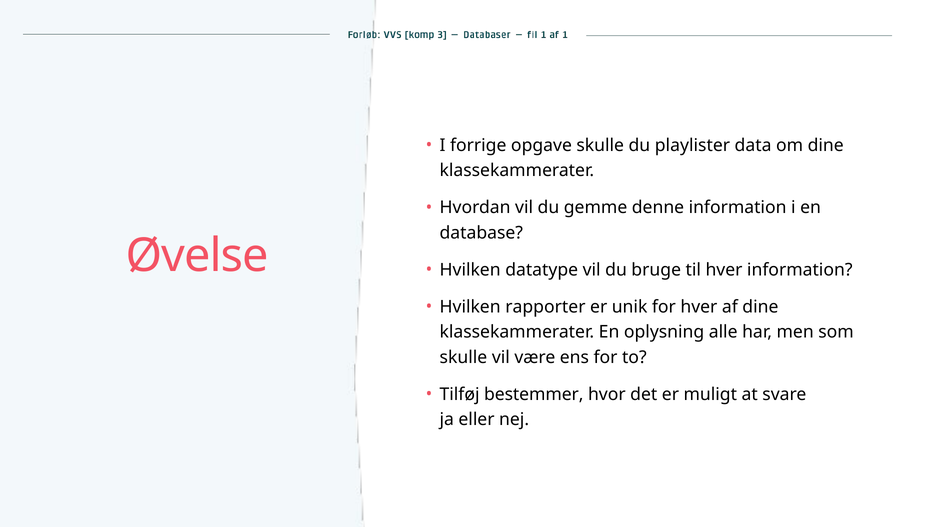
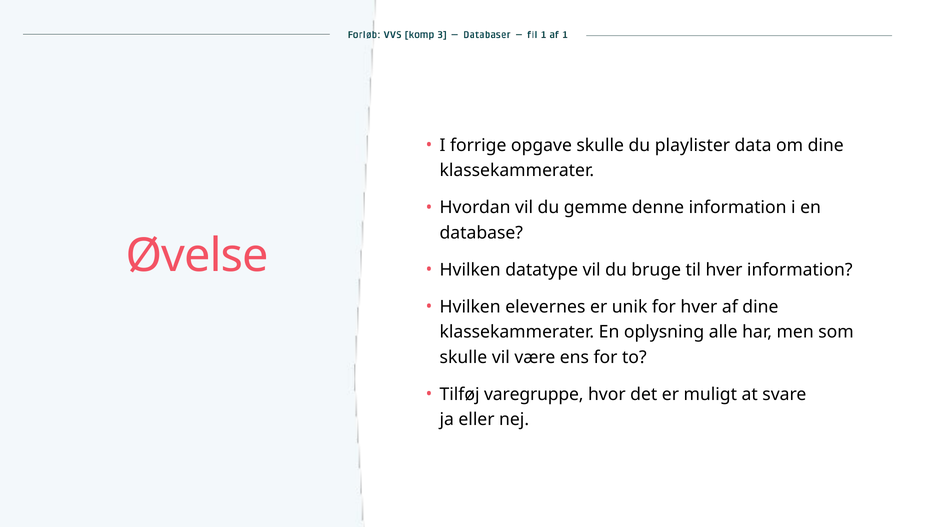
rapporter: rapporter -> elevernes (545, 307)
bestemmer: bestemmer -> varegruppe (534, 394)
